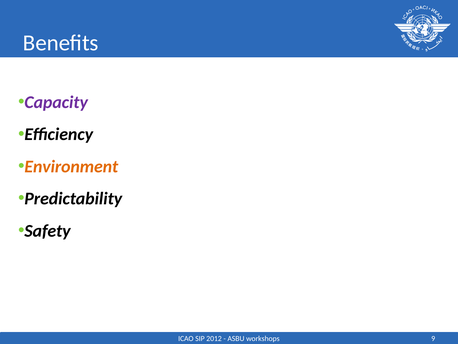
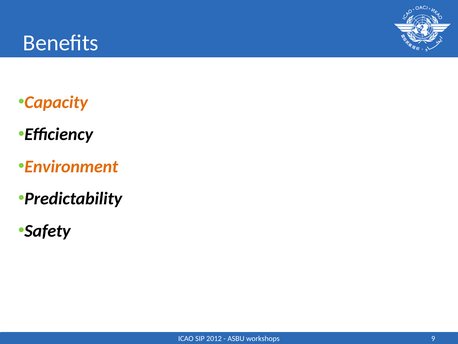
Capacity colour: purple -> orange (56, 102)
